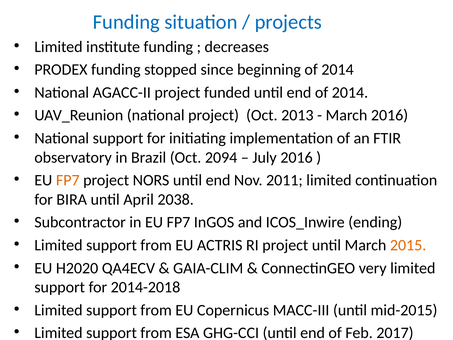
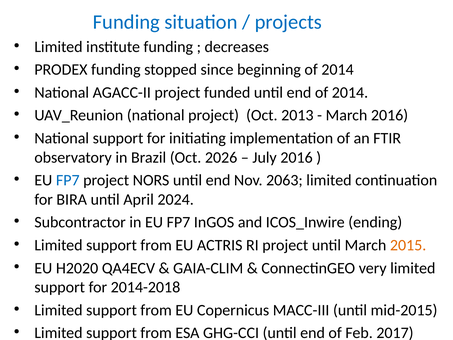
2094: 2094 -> 2026 (221, 157)
FP7 colour: orange -> blue (68, 180)
2011: 2011 -> 2063 (284, 180)
2038: 2038 -> 2024 (176, 199)
